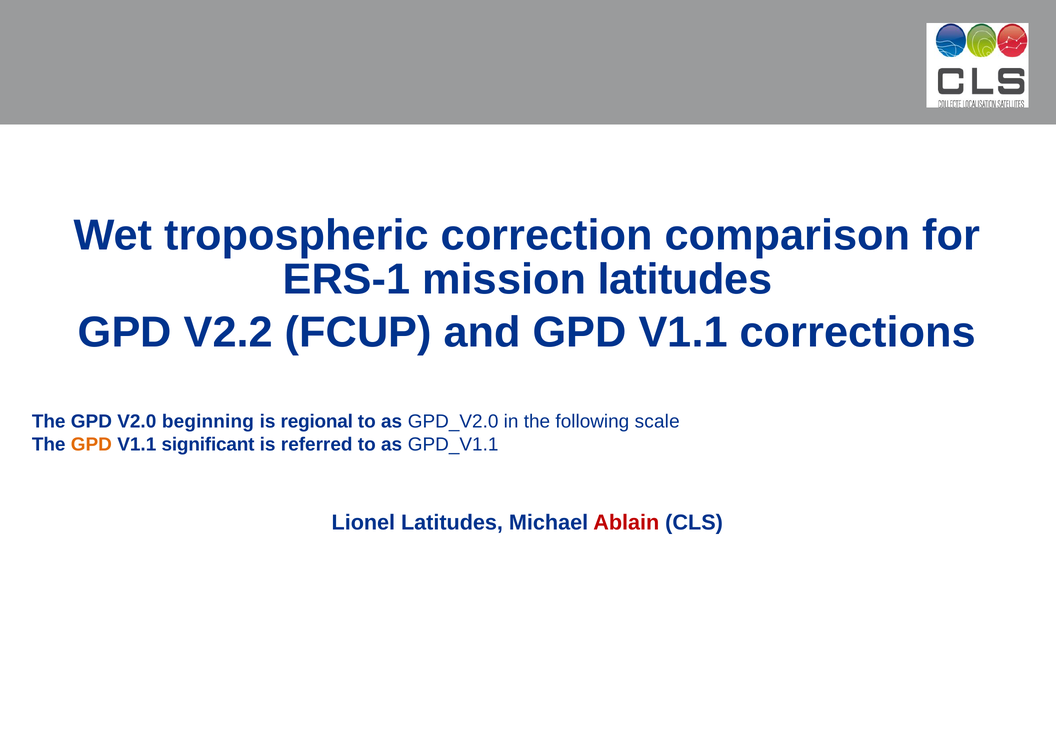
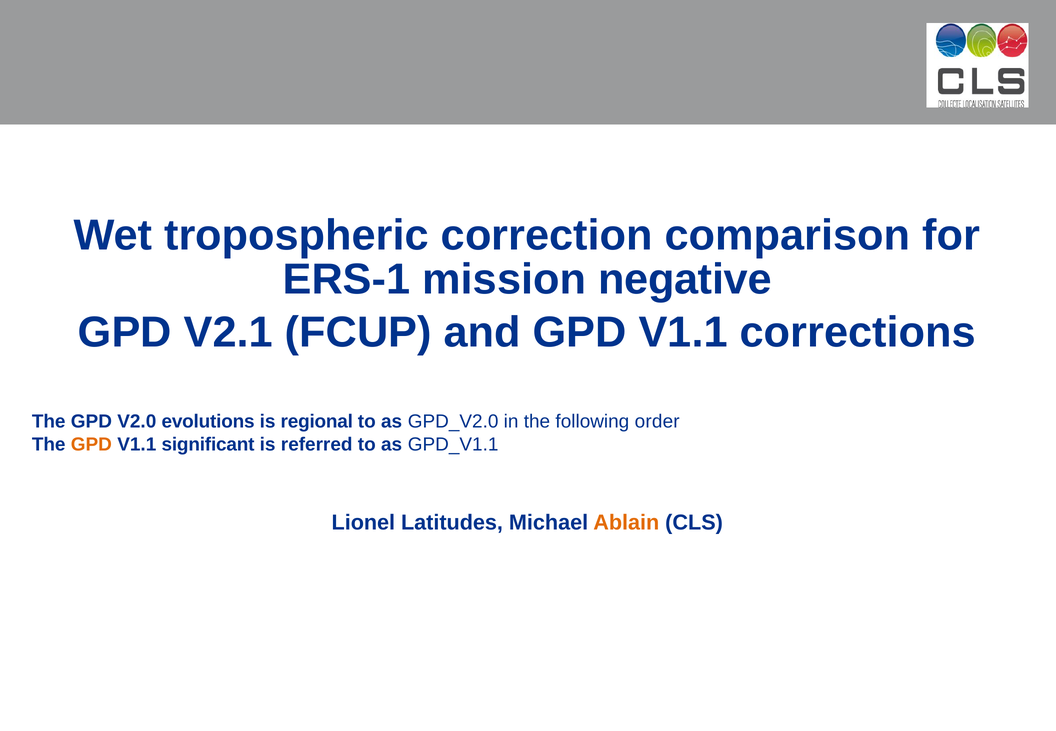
mission latitudes: latitudes -> negative (685, 280)
V2.2: V2.2 -> V2.1 (228, 333)
beginning: beginning -> evolutions (208, 422)
scale: scale -> order (657, 422)
Ablain colour: red -> orange (626, 523)
